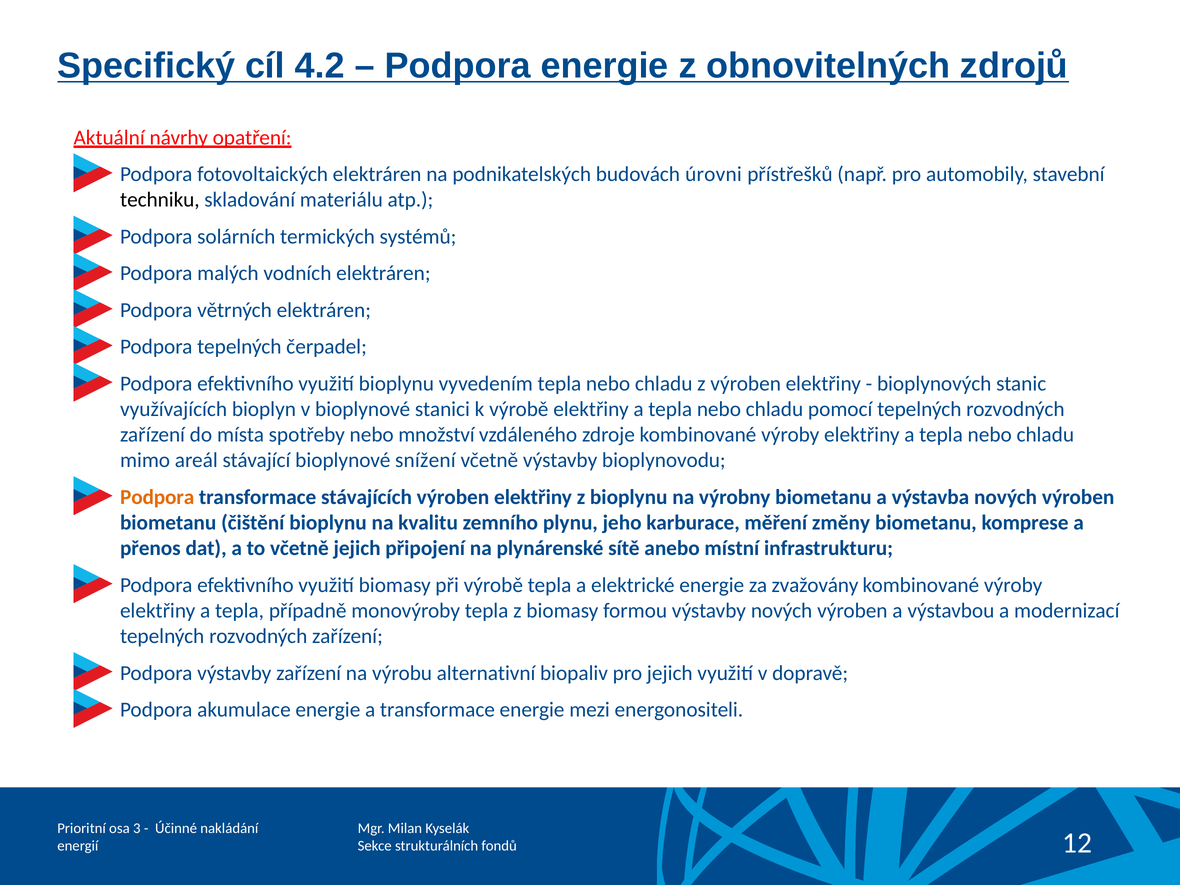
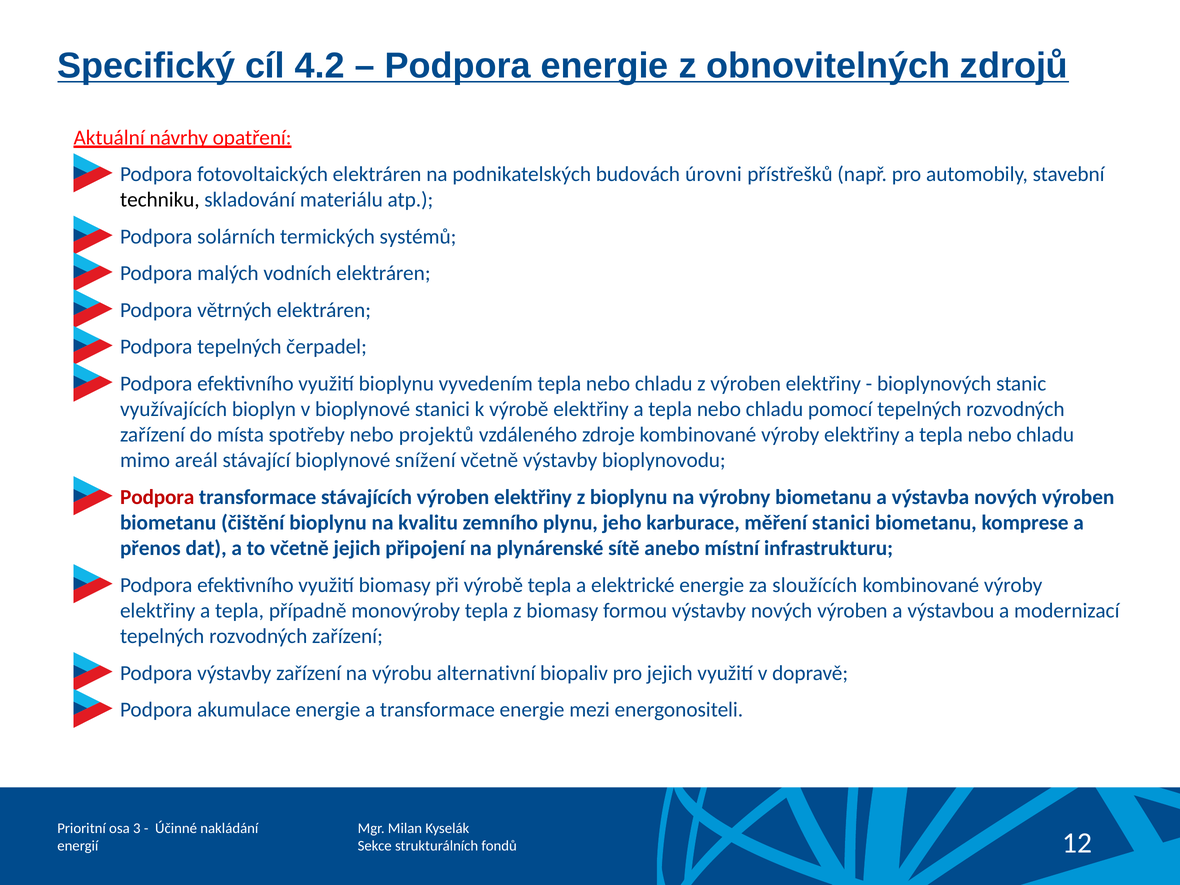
množství: množství -> projektů (436, 435)
Podpora colour: orange -> red (157, 497)
měření změny: změny -> stanici (841, 523)
zvažovány: zvažovány -> sloužících (815, 585)
